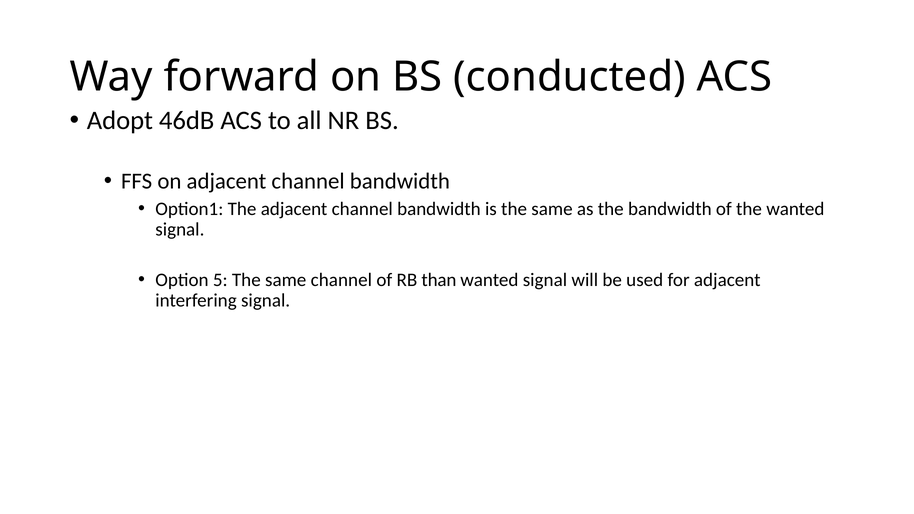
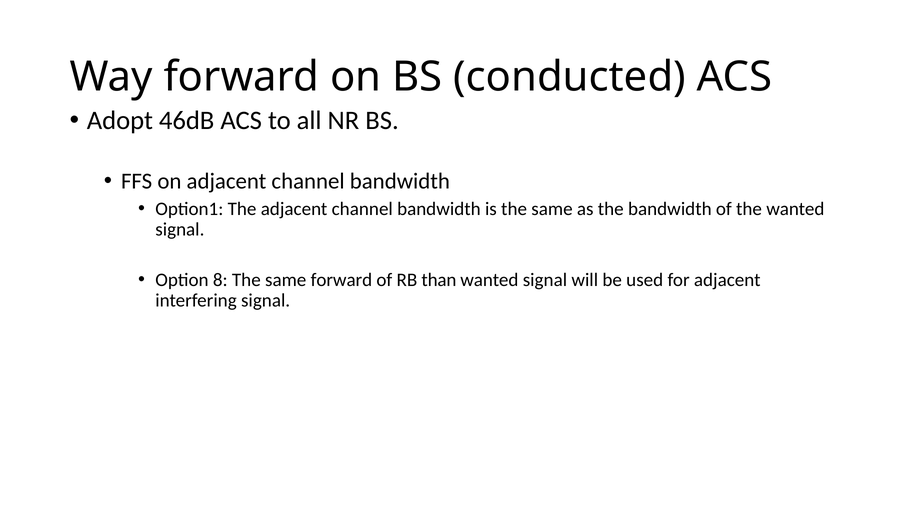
5: 5 -> 8 (220, 280)
same channel: channel -> forward (341, 280)
